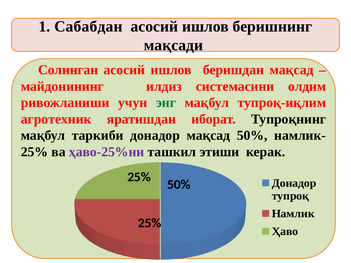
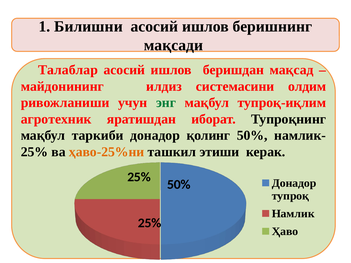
Сабабдан: Сабабдан -> Билишни (88, 27)
Солинган: Солинган -> Талаблар (68, 70)
донадор мақсад: мақсад -> қолинг (208, 136)
ҳаво-25%ни colour: purple -> orange (107, 152)
